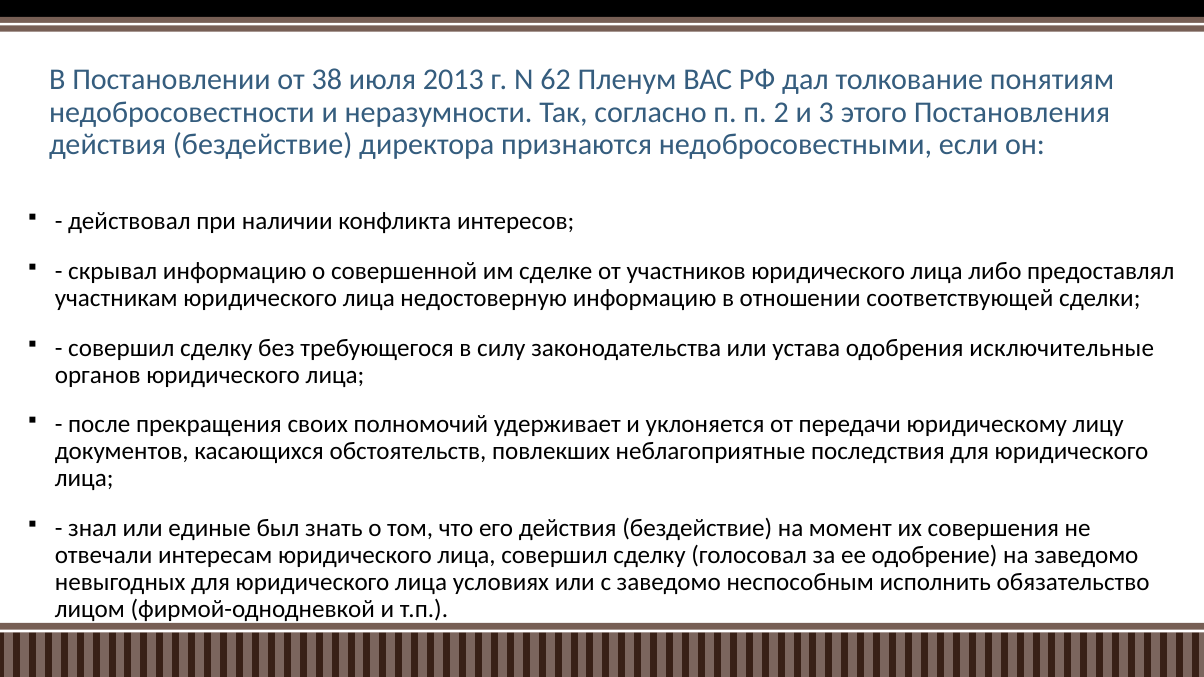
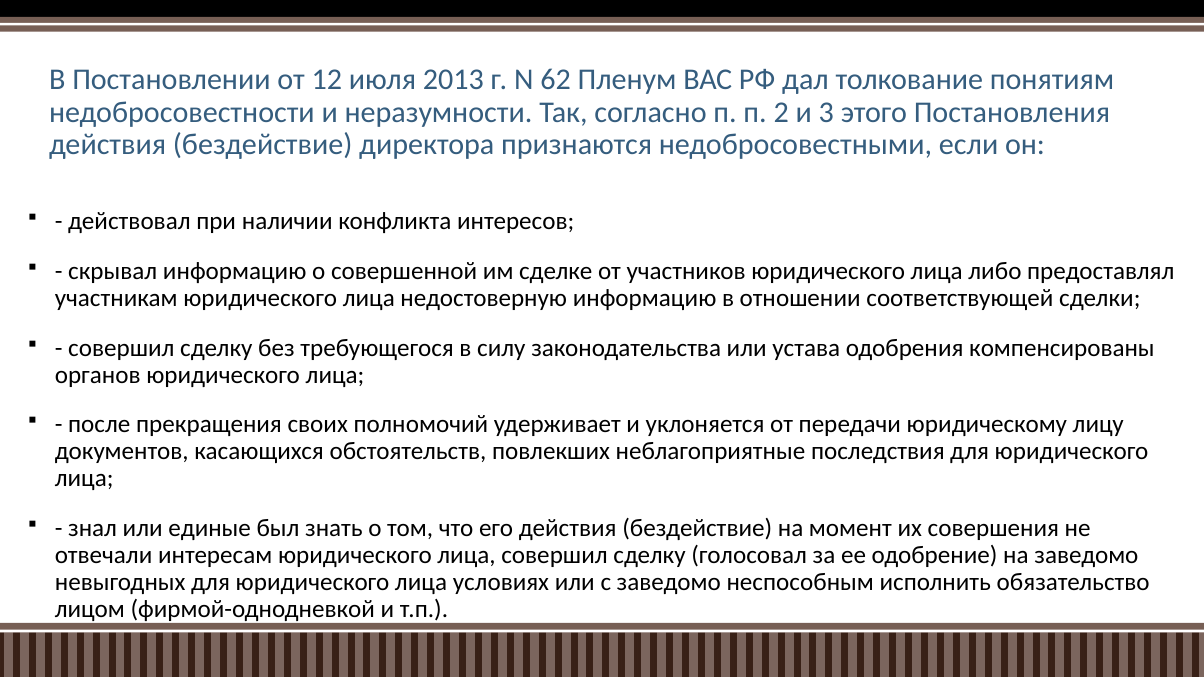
38: 38 -> 12 (327, 80)
исключительные: исключительные -> компенсированы (1062, 348)
